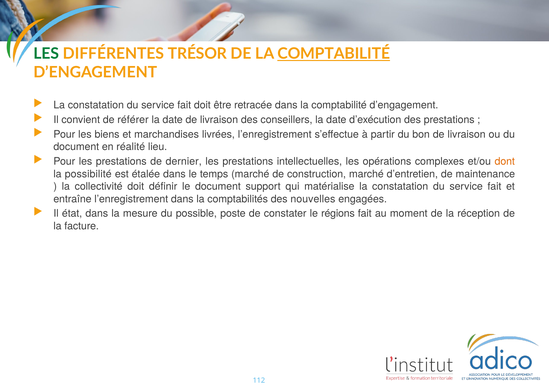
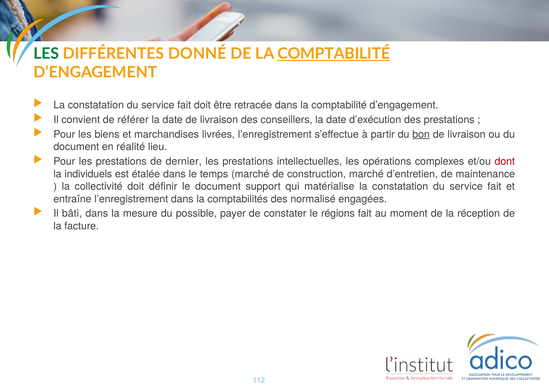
TRÉSOR: TRÉSOR -> DONNÉ (197, 54)
bon underline: none -> present (421, 134)
dont colour: orange -> red (505, 161)
possibilité: possibilité -> individuels (88, 174)
nouvelles: nouvelles -> normalisé (313, 199)
état: état -> bâti (72, 214)
poste: poste -> payer (233, 214)
